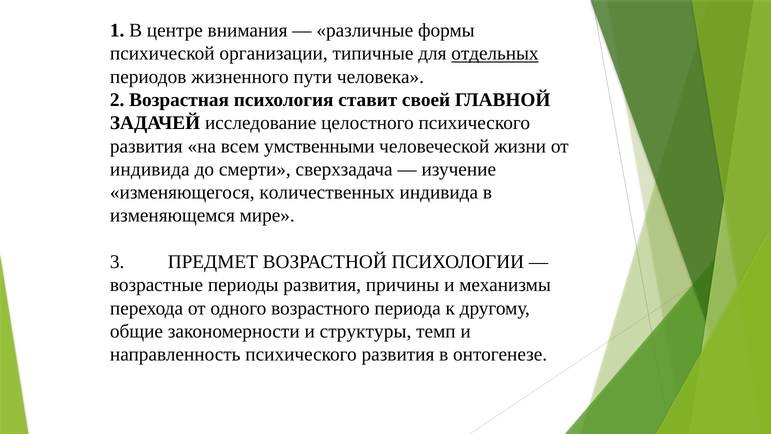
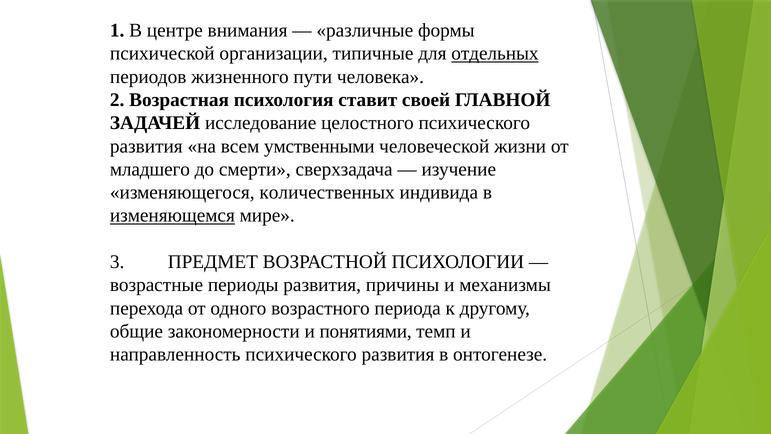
индивида: индивида -> младшего (150, 169)
изменяющемся underline: none -> present (172, 215)
структуры: структуры -> понятиями (366, 331)
